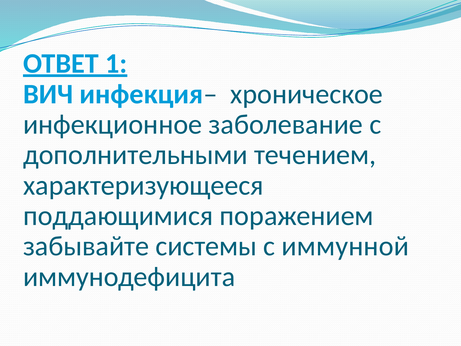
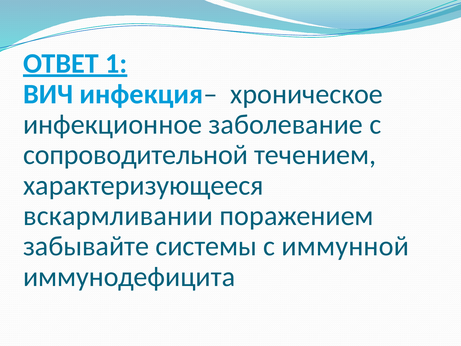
дополнительными: дополнительными -> сопроводительной (136, 155)
поддающимися: поддающимися -> вскармливании (118, 216)
